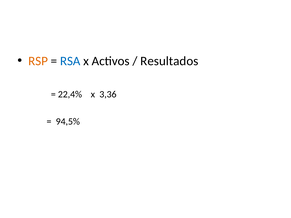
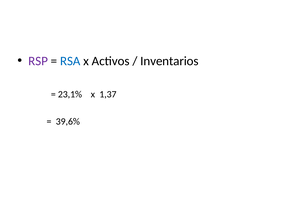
RSP colour: orange -> purple (38, 61)
Resultados: Resultados -> Inventarios (169, 61)
22,4%: 22,4% -> 23,1% (70, 94)
3,36: 3,36 -> 1,37 (108, 94)
94,5%: 94,5% -> 39,6% (68, 122)
